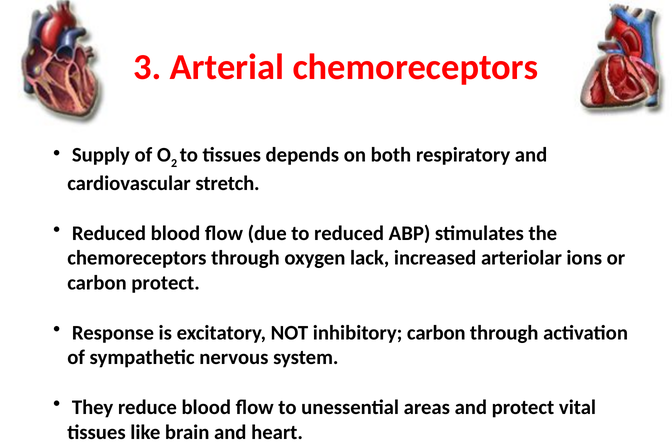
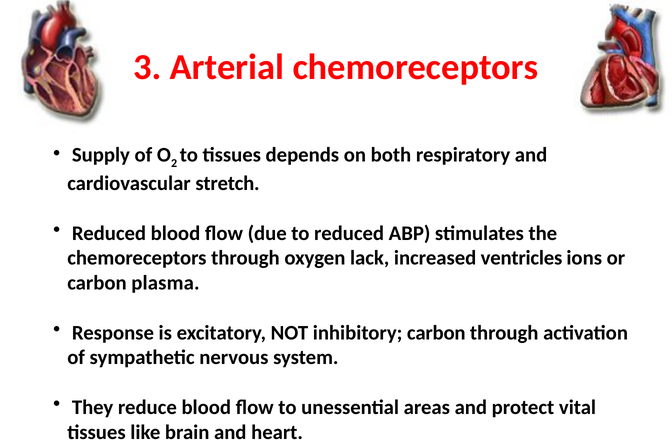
arteriolar: arteriolar -> ventricles (522, 258)
carbon protect: protect -> plasma (165, 283)
